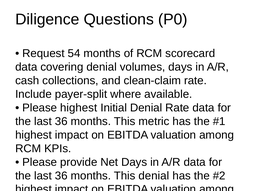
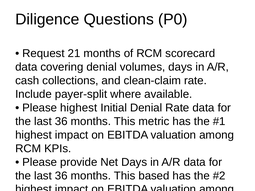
54: 54 -> 21 (74, 53)
This denial: denial -> based (154, 176)
